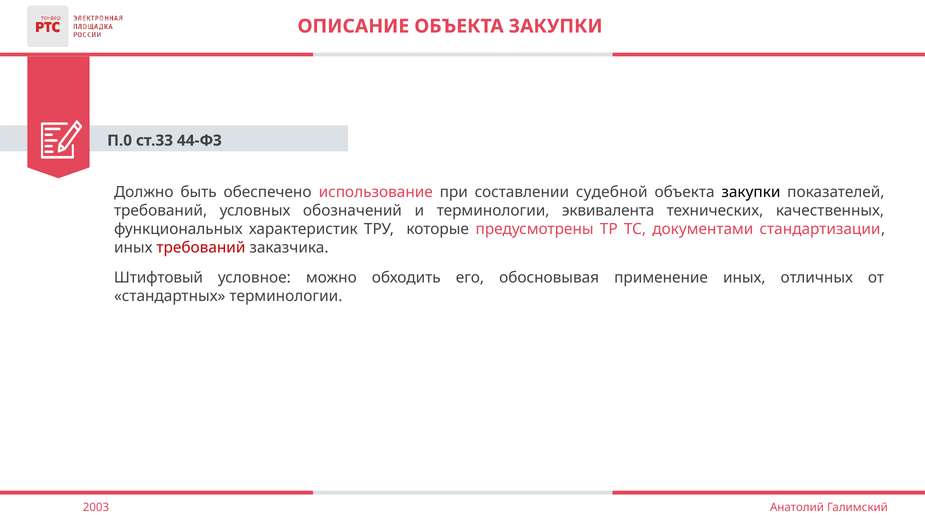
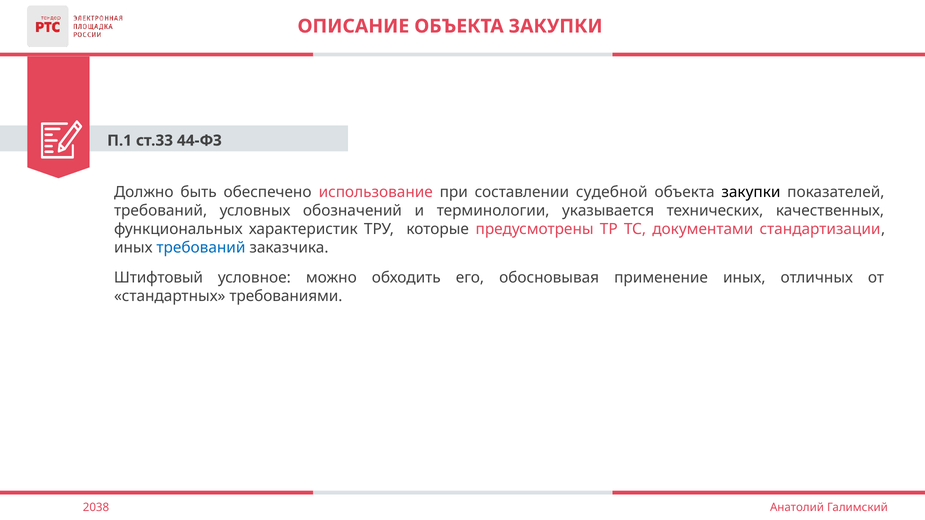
П.0: П.0 -> П.1 (120, 141)
эквивалента: эквивалента -> указывается (608, 211)
требований colour: red -> blue (201, 248)
стандартных терминологии: терминологии -> требованиями (286, 296)
2003: 2003 -> 2038 (96, 508)
